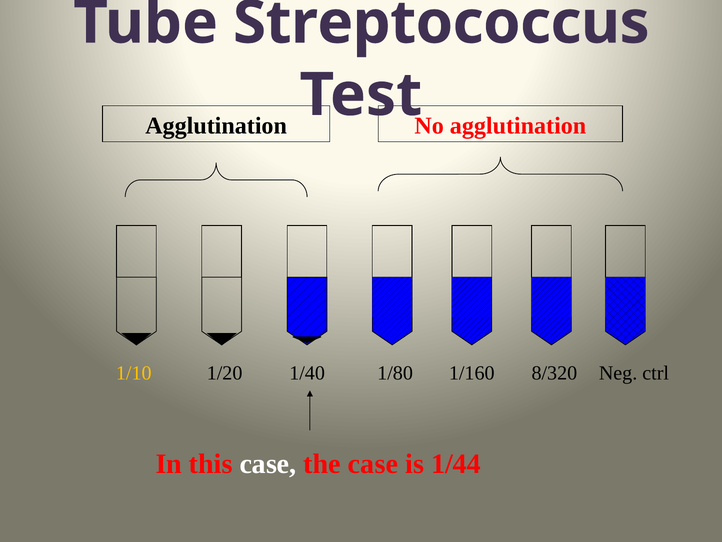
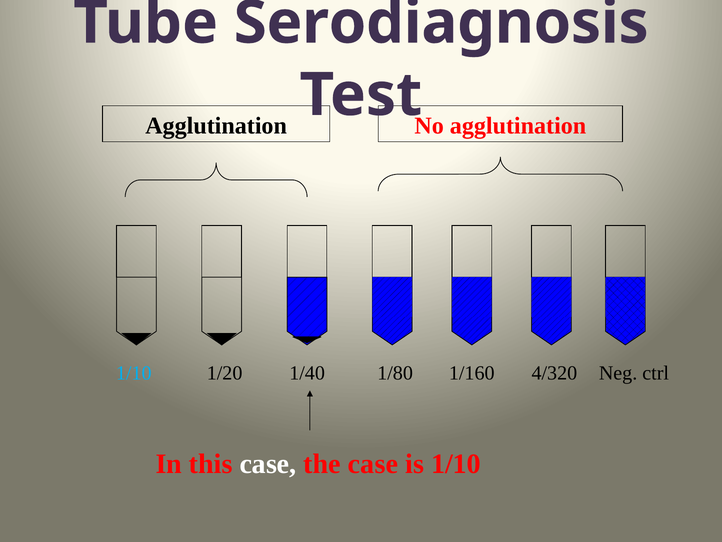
Streptococcus: Streptococcus -> Serodiagnosis (441, 23)
1/10 colour: yellow -> light blue (134, 373)
8/320: 8/320 -> 4/320 (554, 373)
is 1/44: 1/44 -> 1/10 (456, 464)
